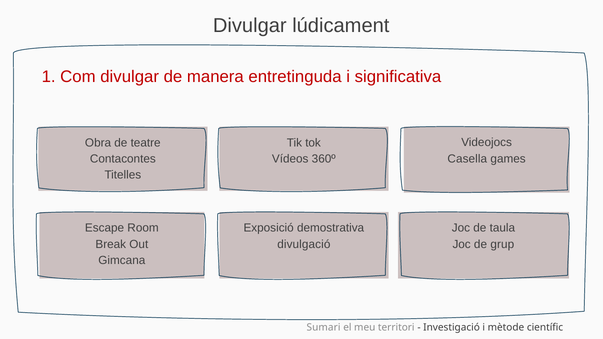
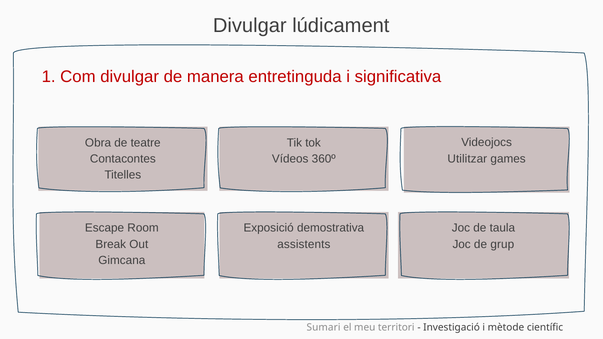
Casella: Casella -> Utilitzar (467, 159)
divulgació: divulgació -> assistents (304, 244)
